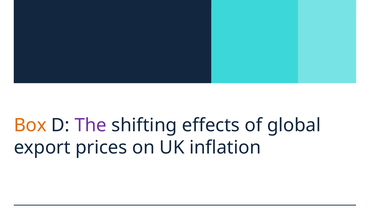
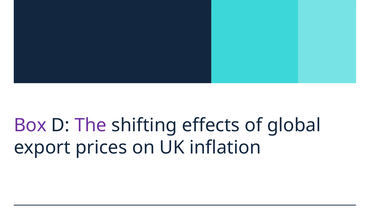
Box colour: orange -> purple (30, 125)
